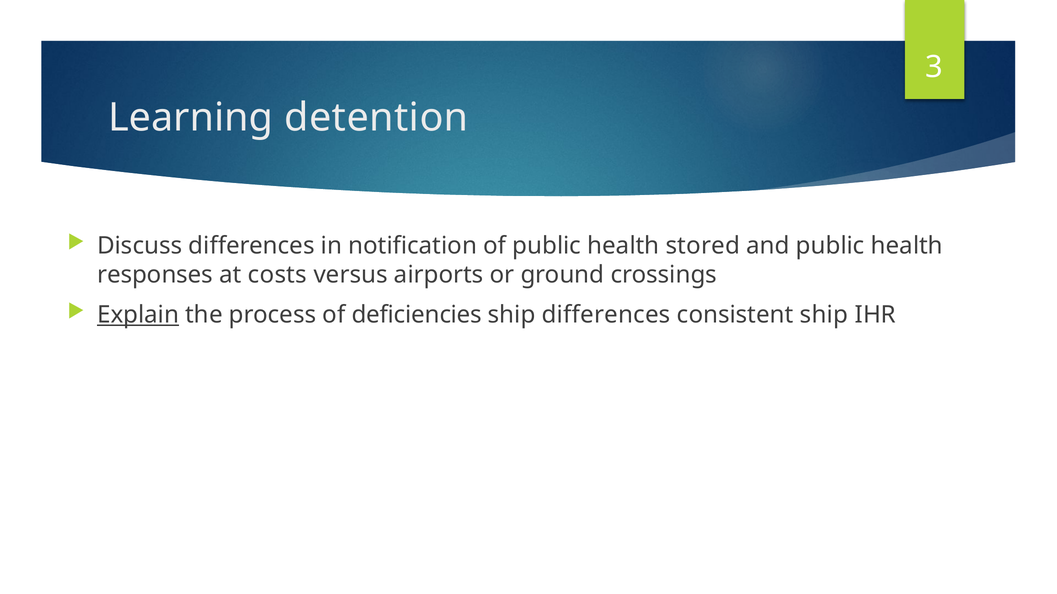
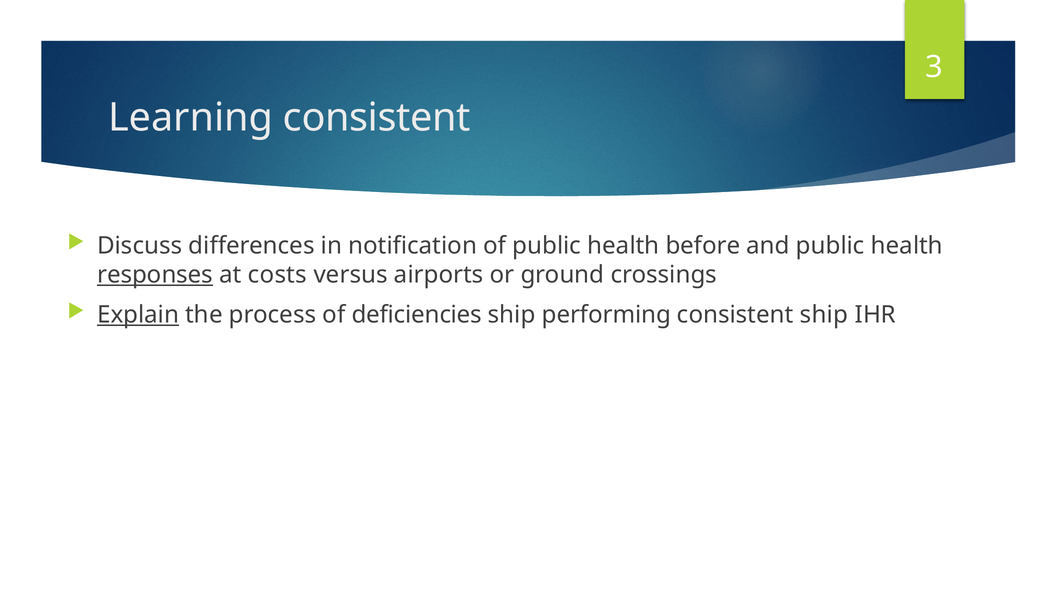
Learning detention: detention -> consistent (377, 118)
stored: stored -> before (703, 246)
responses underline: none -> present (155, 275)
ship differences: differences -> performing (606, 315)
